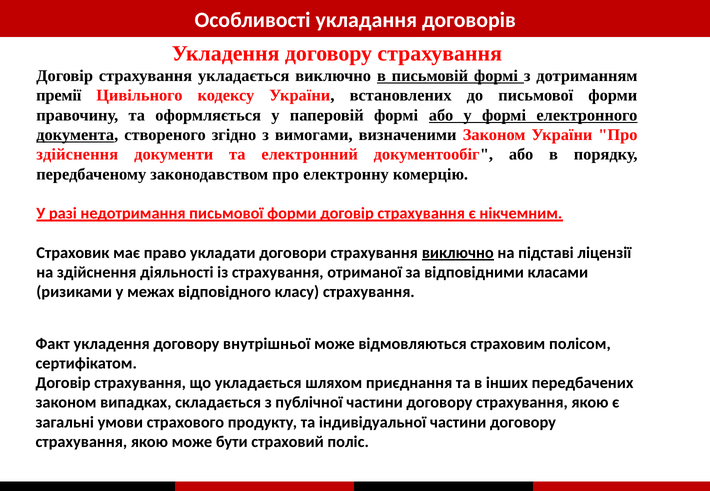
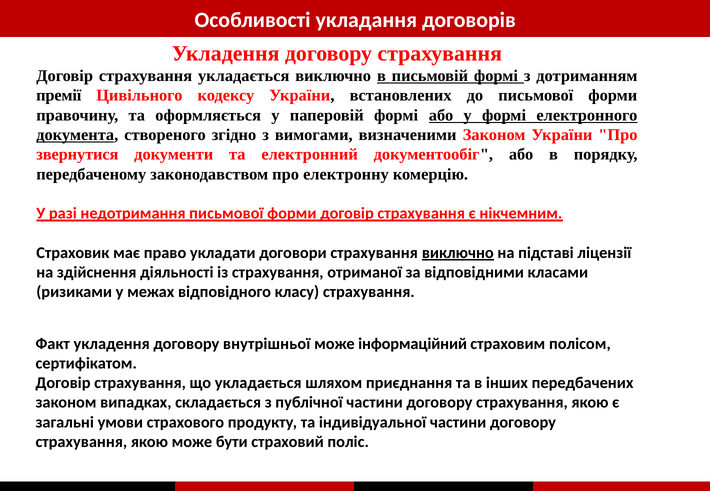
здійснення: здійснення -> звернутися (77, 155)
відмовляються: відмовляються -> інформаційний (413, 344)
